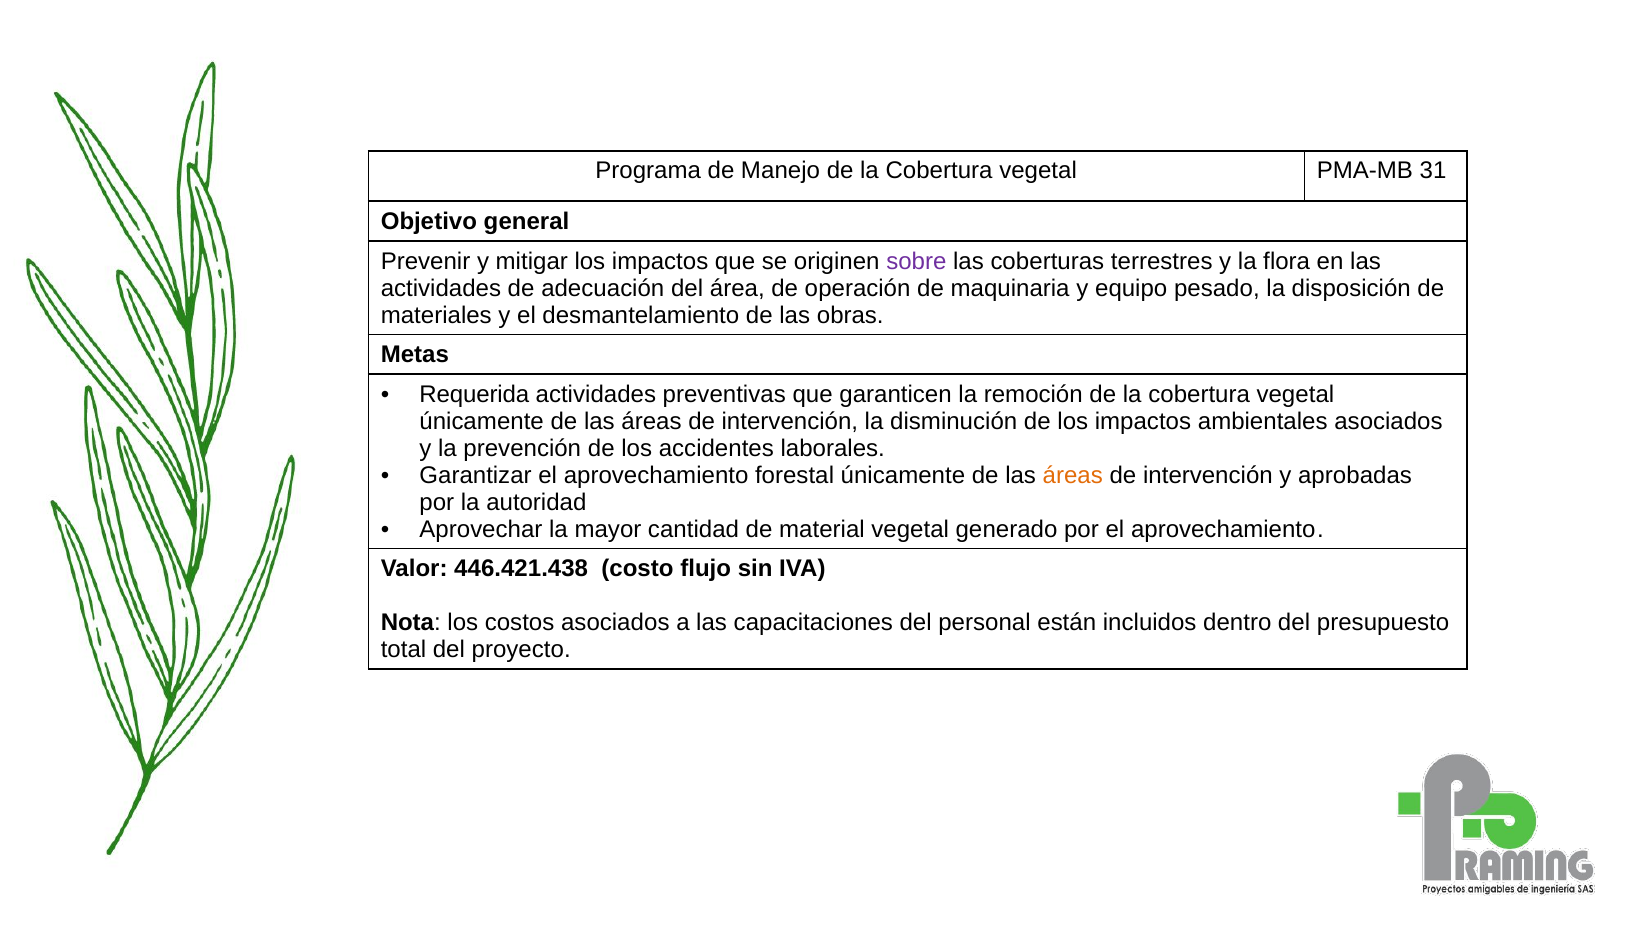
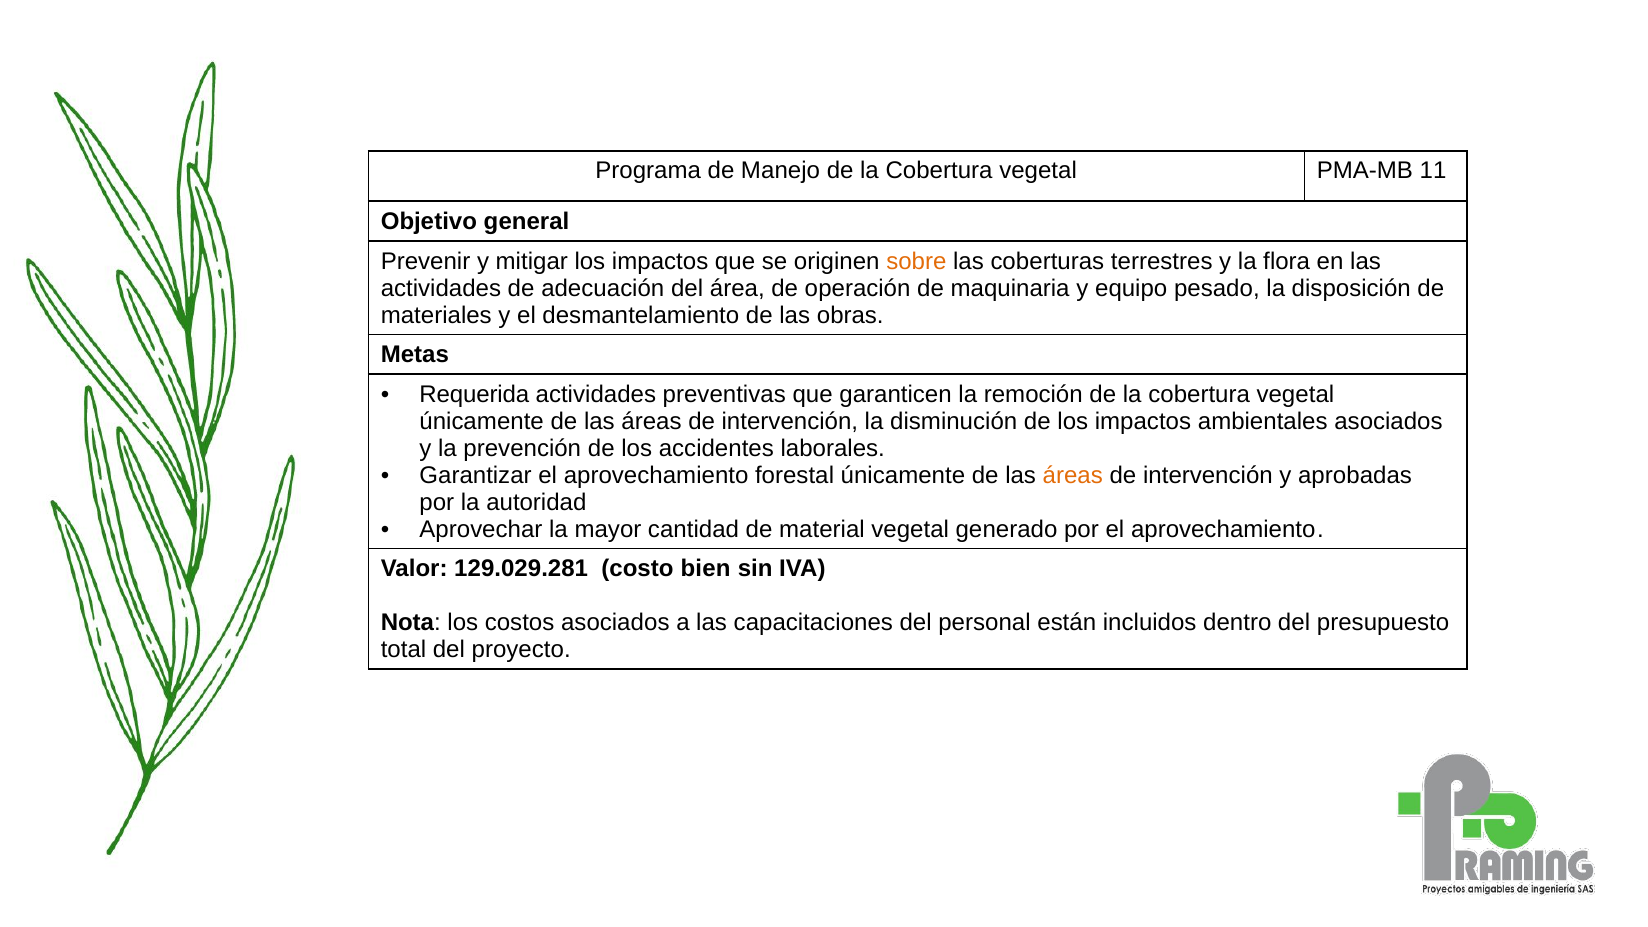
31: 31 -> 11 (1433, 171)
sobre colour: purple -> orange (916, 261)
446.421.438: 446.421.438 -> 129.029.281 (521, 569)
flujo: flujo -> bien (706, 569)
